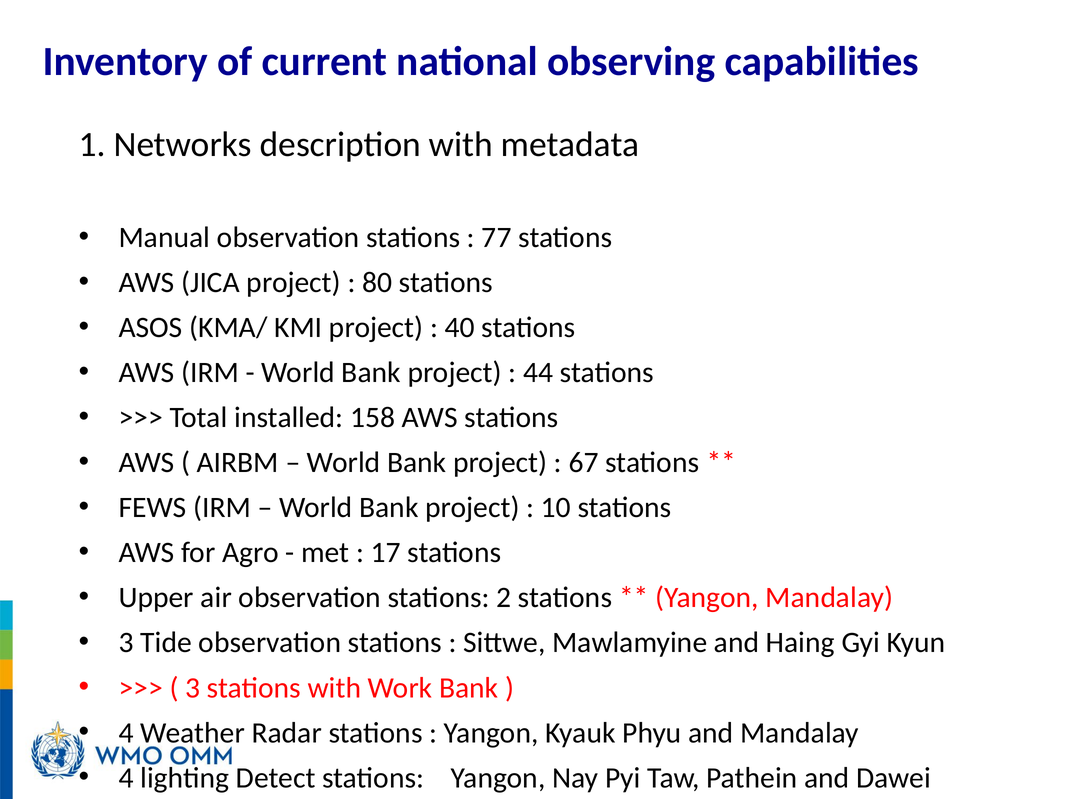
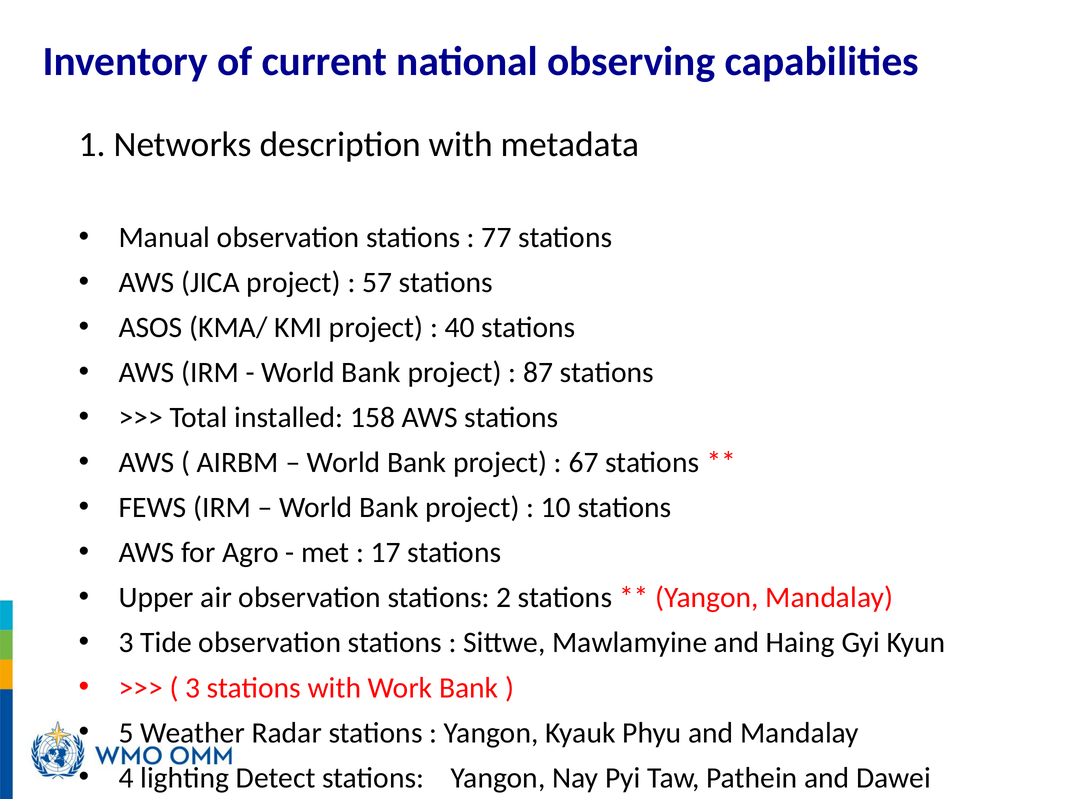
80: 80 -> 57 (377, 283)
44: 44 -> 87 (538, 373)
4: 4 -> 5 (126, 733)
